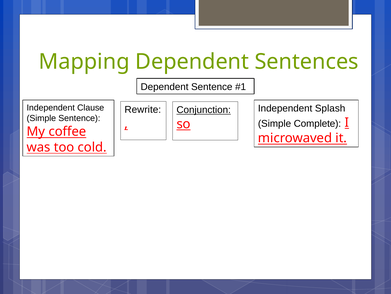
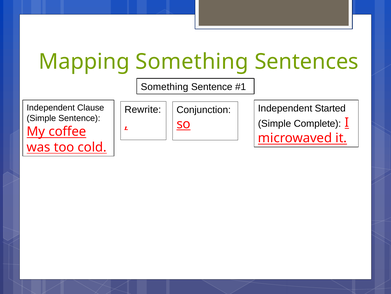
Mapping Dependent: Dependent -> Something (192, 61)
Dependent: Dependent -> Something (165, 87)
Splash: Splash -> Started (330, 108)
Conjunction underline: present -> none (204, 110)
